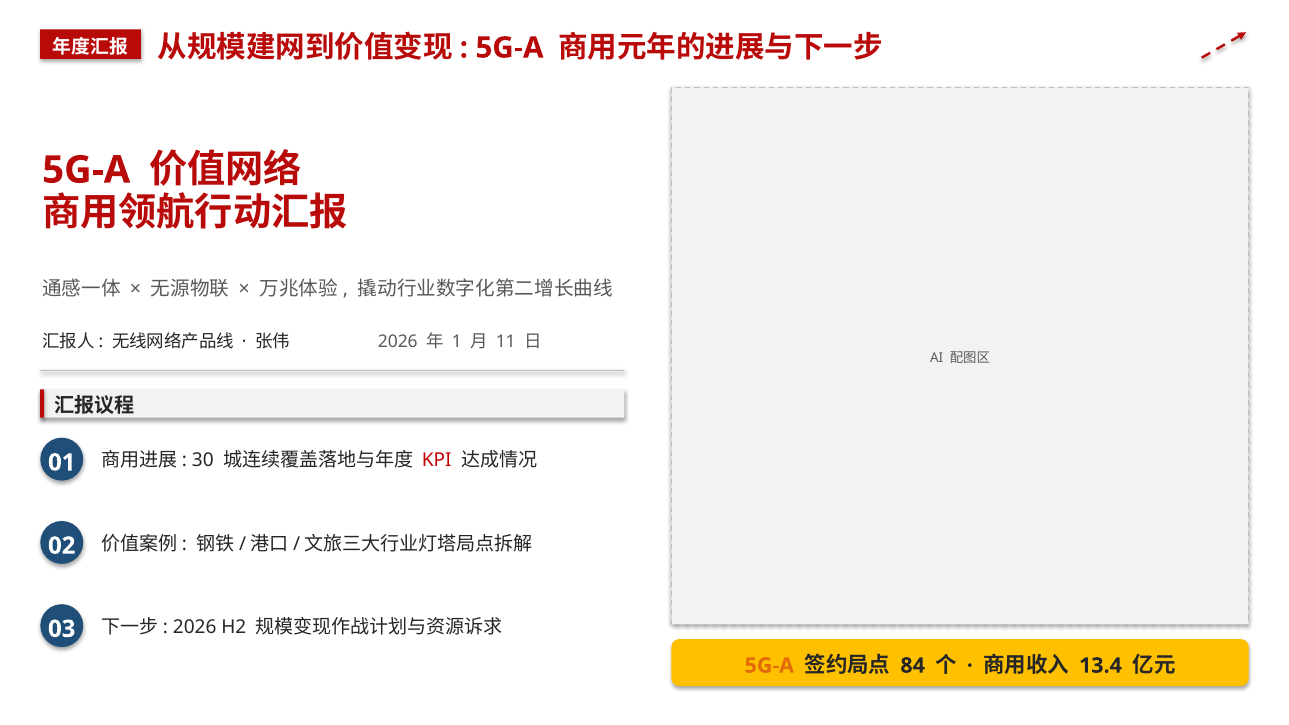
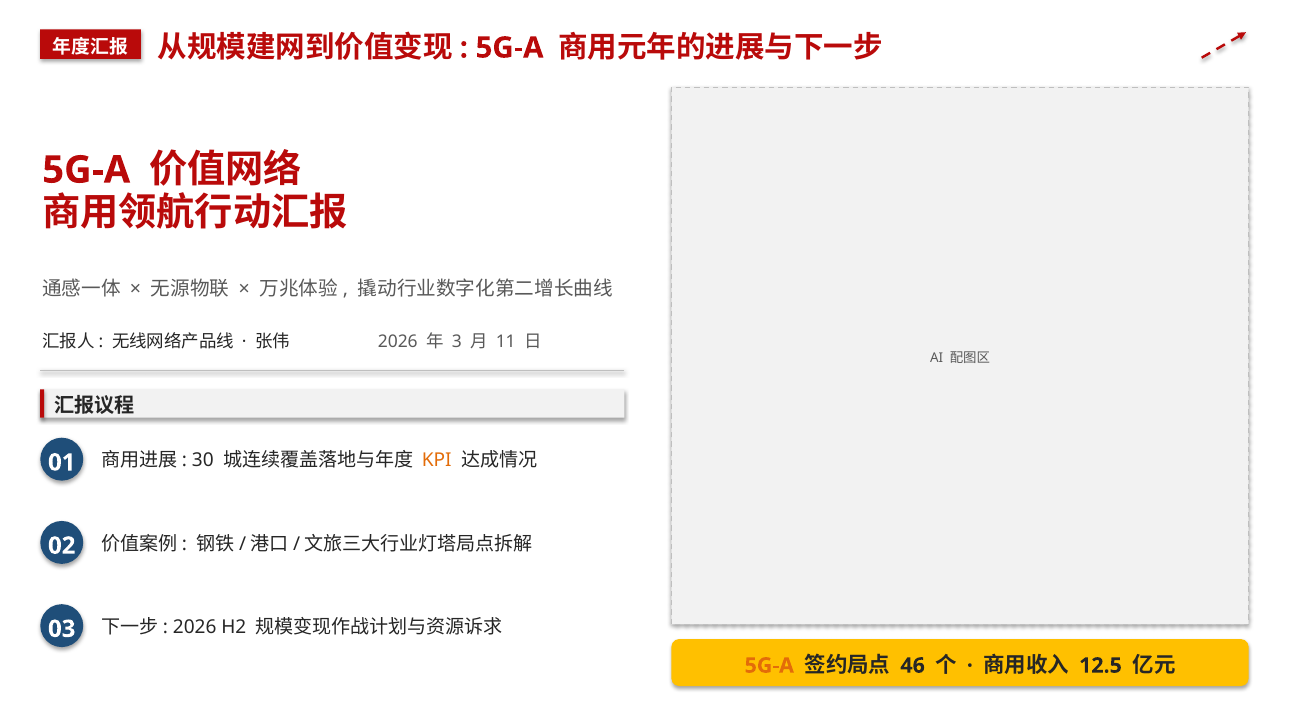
1: 1 -> 3 (457, 342)
KPI colour: red -> orange (437, 461)
84: 84 -> 46 (913, 666)
13.4: 13.4 -> 12.5 (1101, 666)
